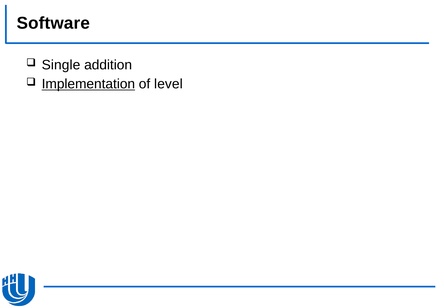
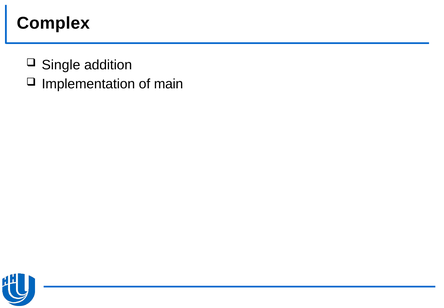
Software: Software -> Complex (53, 23)
Implementation underline: present -> none (88, 84)
level: level -> main (169, 84)
